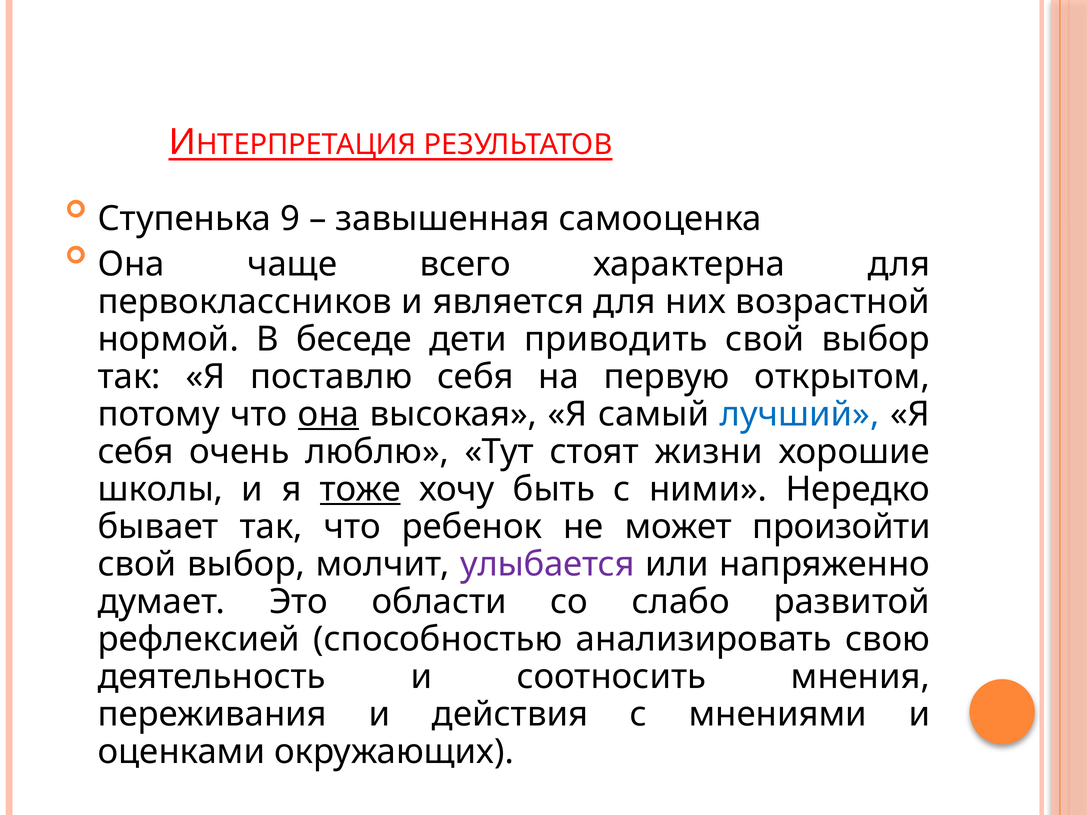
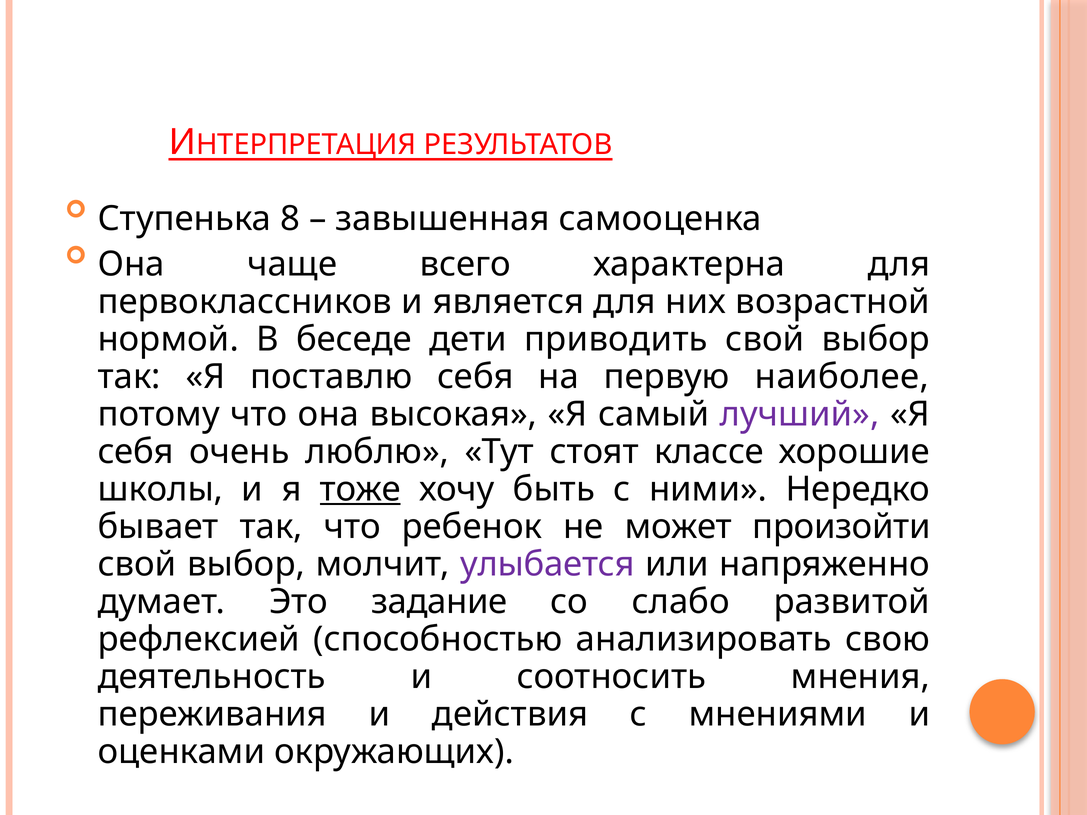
9: 9 -> 8 (290, 219)
открытом: открытом -> наиболее (842, 377)
она underline: present -> none (329, 414)
лучший colour: blue -> purple (800, 414)
жизни: жизни -> классе (709, 452)
области: области -> задание (439, 602)
